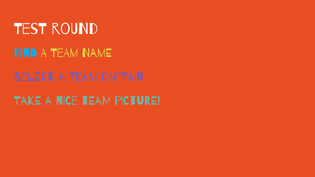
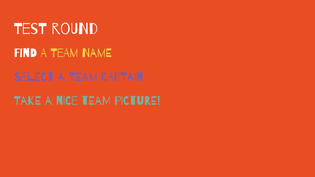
Find colour: light blue -> white (25, 53)
